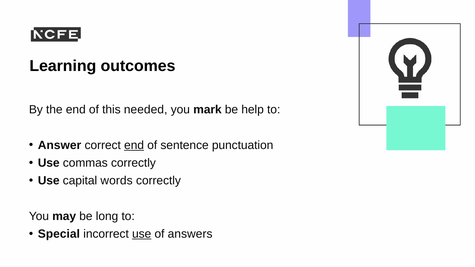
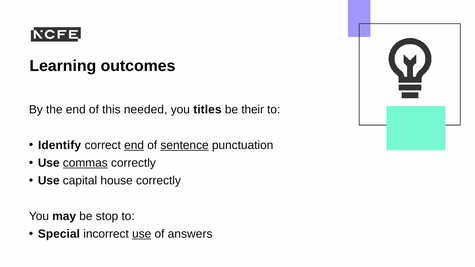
mark: mark -> titles (207, 110)
help: help -> their (253, 110)
Answer: Answer -> Identify (60, 145)
sentence underline: none -> present (185, 145)
commas underline: none -> present (85, 163)
words: words -> house (117, 181)
long: long -> stop (107, 216)
